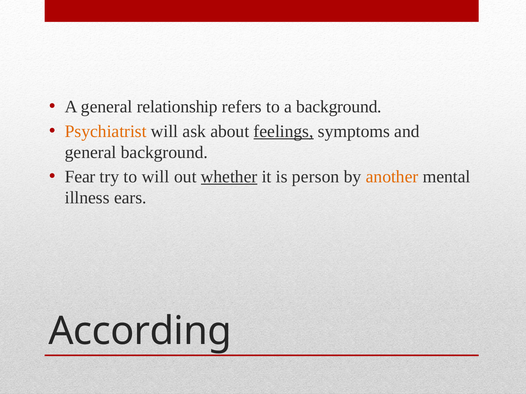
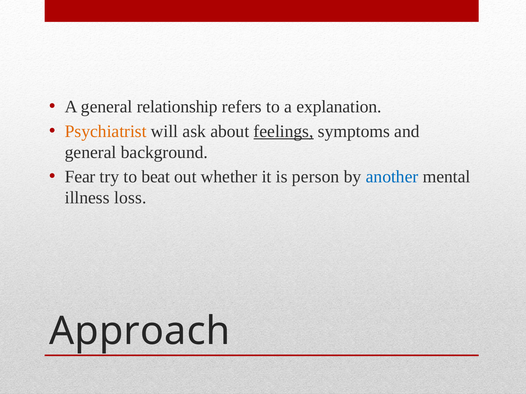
a background: background -> explanation (339, 107)
to will: will -> beat (156, 177)
whether underline: present -> none (229, 177)
another colour: orange -> blue (392, 177)
ears: ears -> loss (130, 198)
According: According -> Approach (140, 331)
